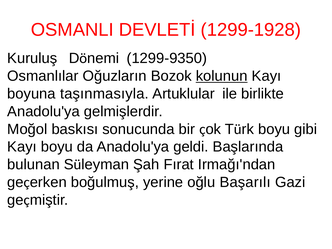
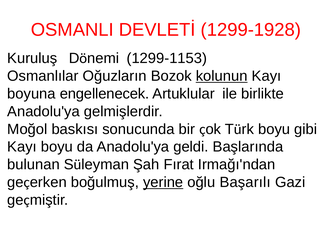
1299-9350: 1299-9350 -> 1299-1153 (167, 58)
taşınmasıyla: taşınmasıyla -> engellenecek (105, 94)
yerine underline: none -> present (163, 182)
